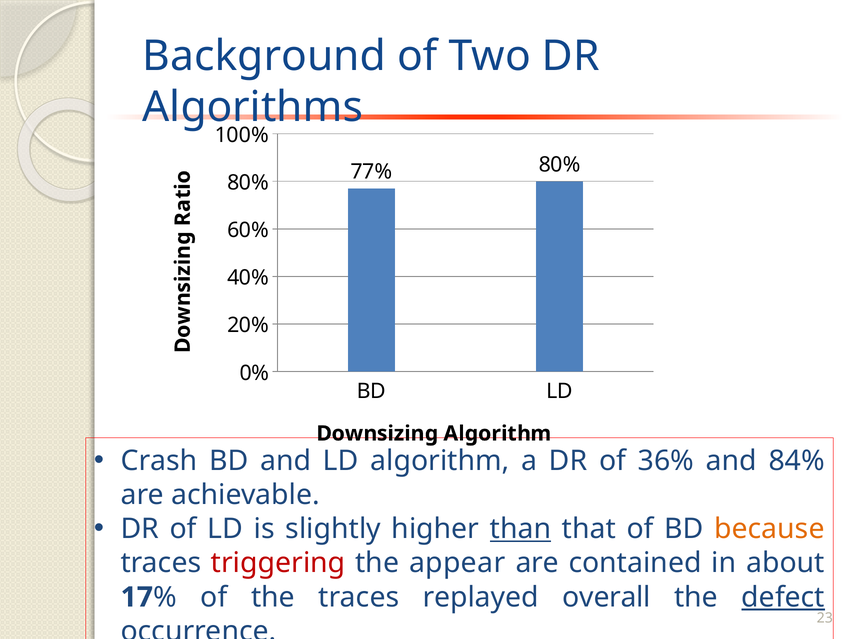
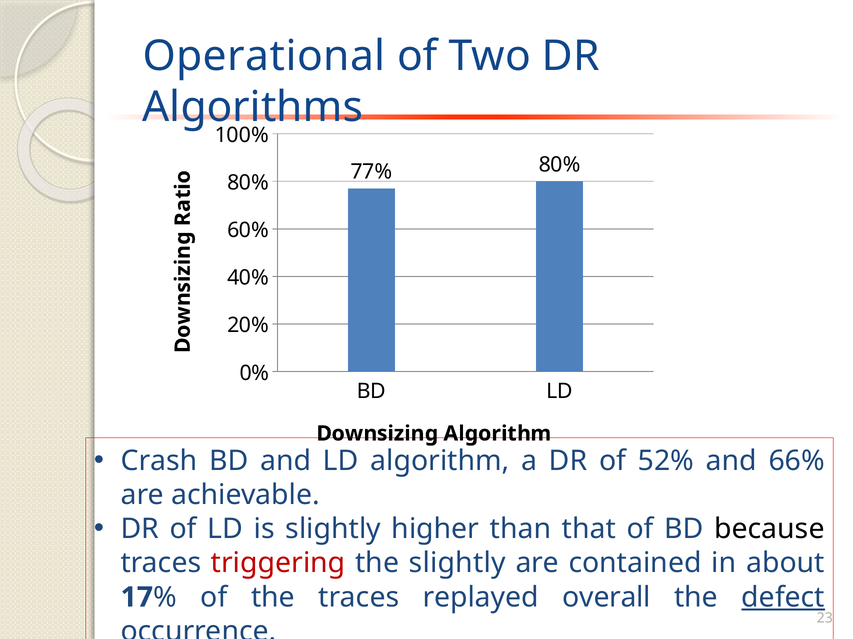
Background: Background -> Operational (264, 56)
36%: 36% -> 52% (666, 461)
84%: 84% -> 66% (797, 461)
than underline: present -> none (521, 530)
because colour: orange -> black (769, 530)
the appear: appear -> slightly (457, 564)
